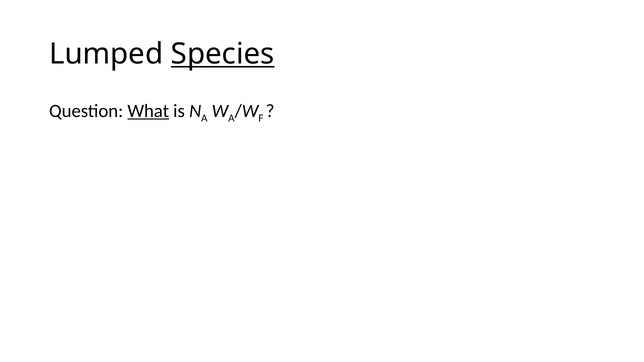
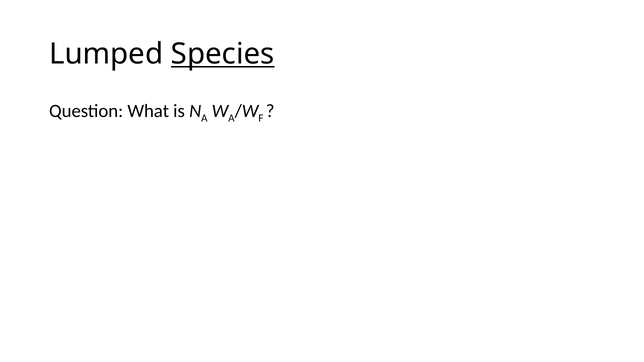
What underline: present -> none (148, 111)
